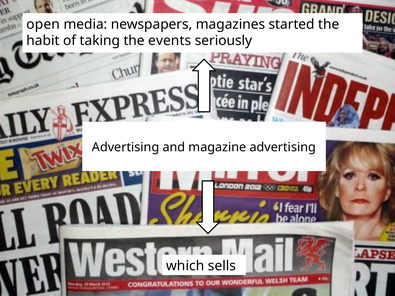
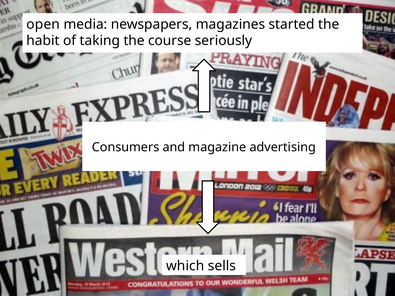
events: events -> course (170, 41)
Advertising: Advertising -> Consumers (126, 147)
